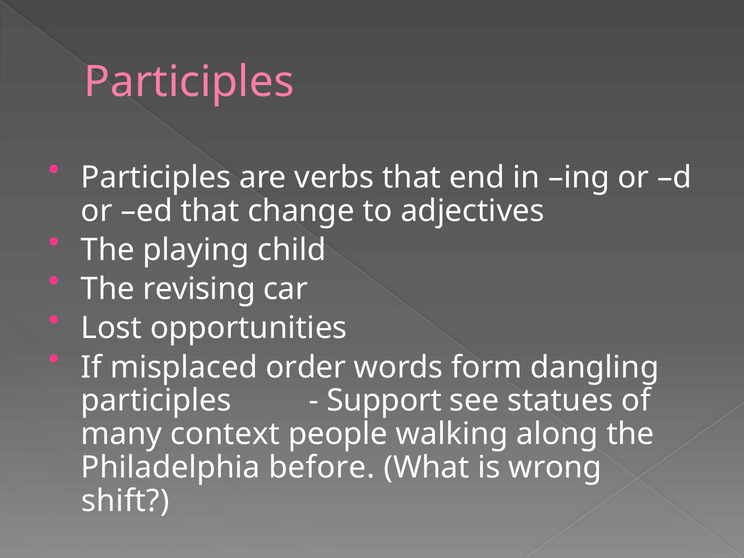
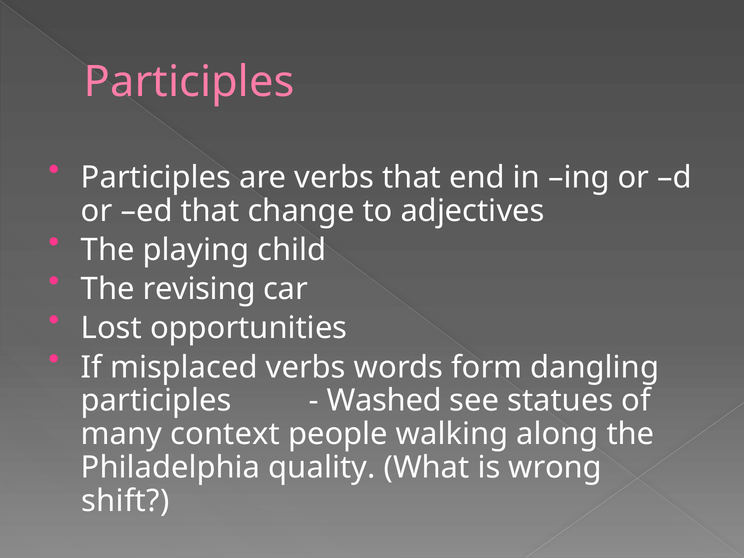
misplaced order: order -> verbs (306, 367)
Support: Support -> Washed (384, 401)
before: before -> quality (322, 468)
